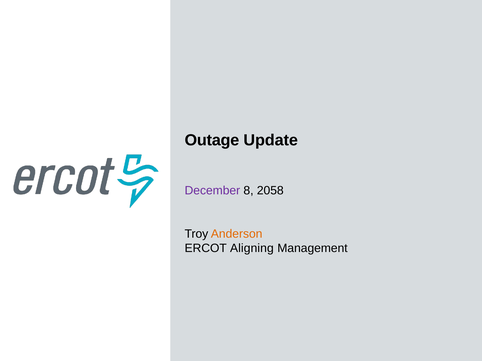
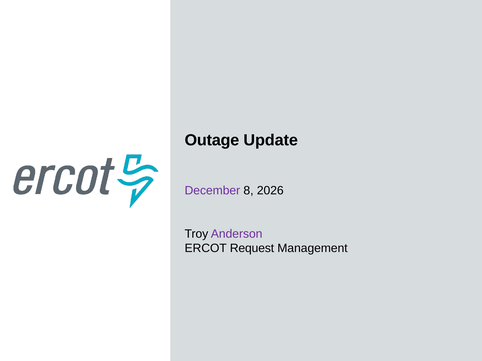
2058: 2058 -> 2026 (270, 191)
Anderson colour: orange -> purple (237, 234)
Aligning: Aligning -> Request (252, 249)
